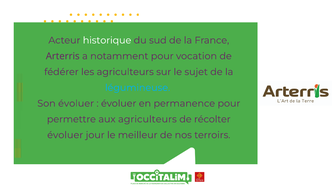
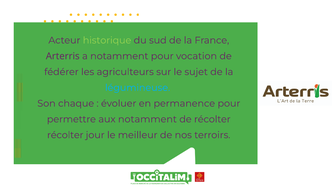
historique colour: white -> light green (107, 40)
Son évoluer: évoluer -> chaque (76, 103)
aux agriculteurs: agriculteurs -> notamment (147, 119)
évoluer: évoluer -> récolter (65, 135)
